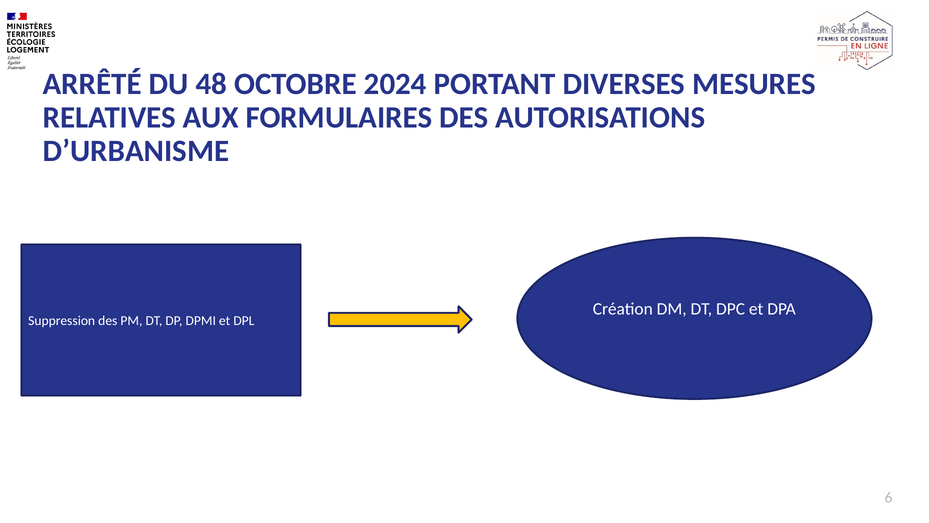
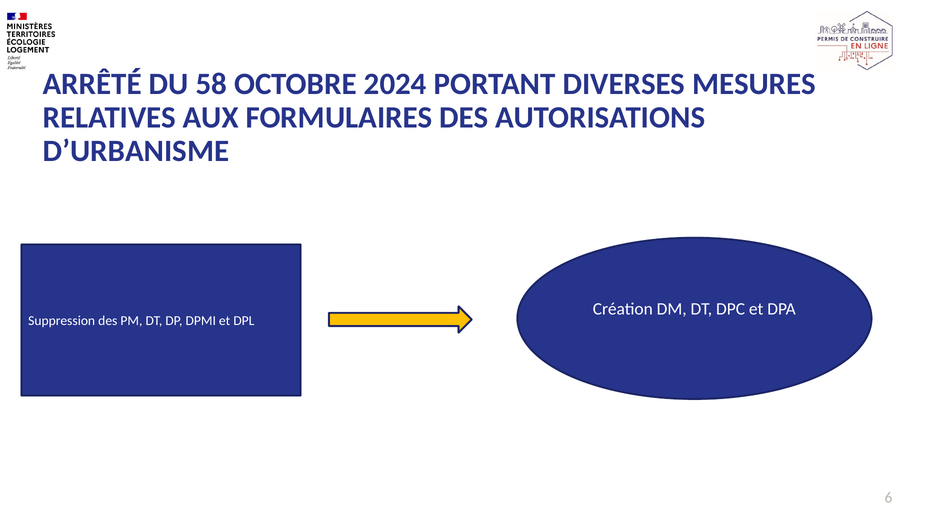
48: 48 -> 58 (211, 84)
